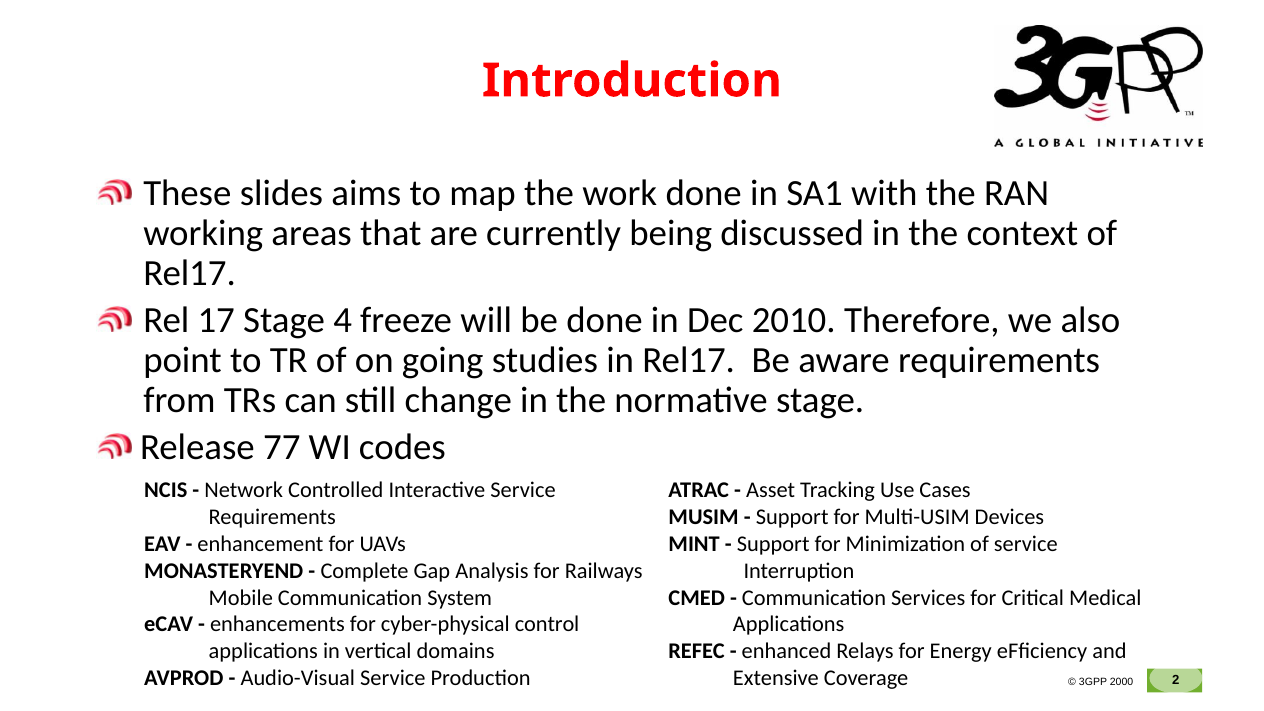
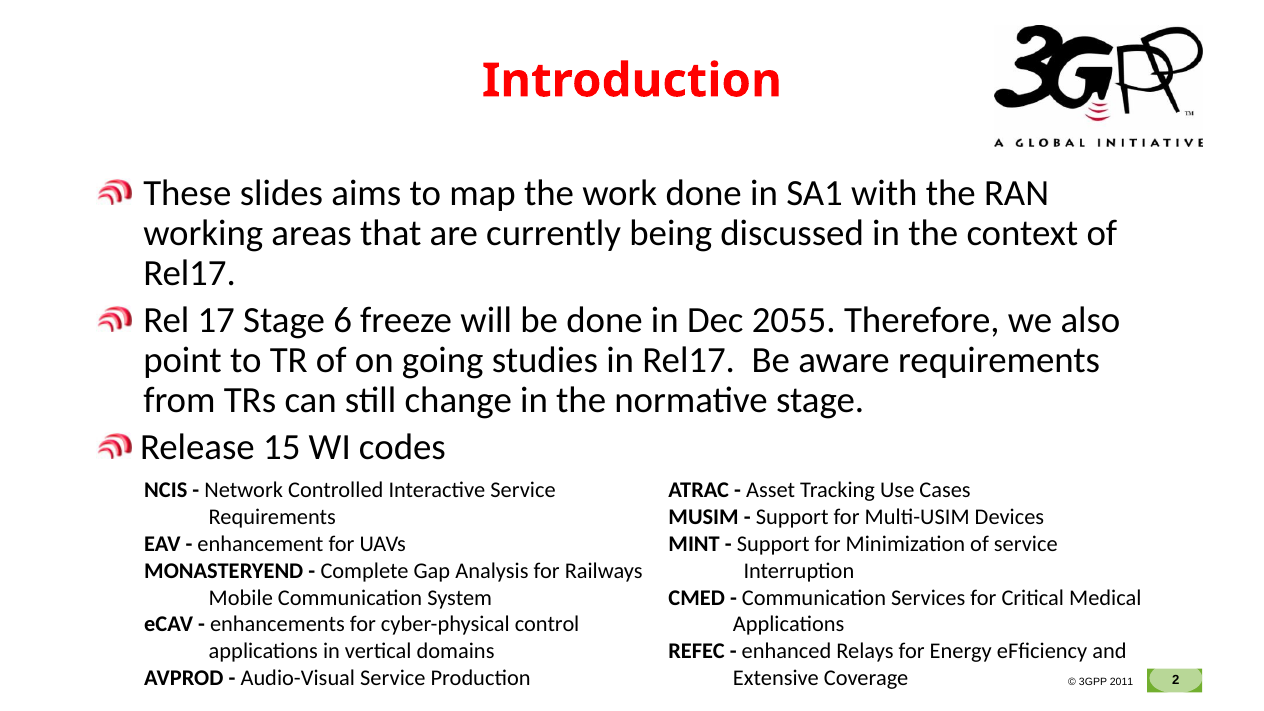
4: 4 -> 6 (343, 320)
2010: 2010 -> 2055 (794, 320)
77: 77 -> 15 (282, 447)
2000: 2000 -> 2011 (1122, 682)
